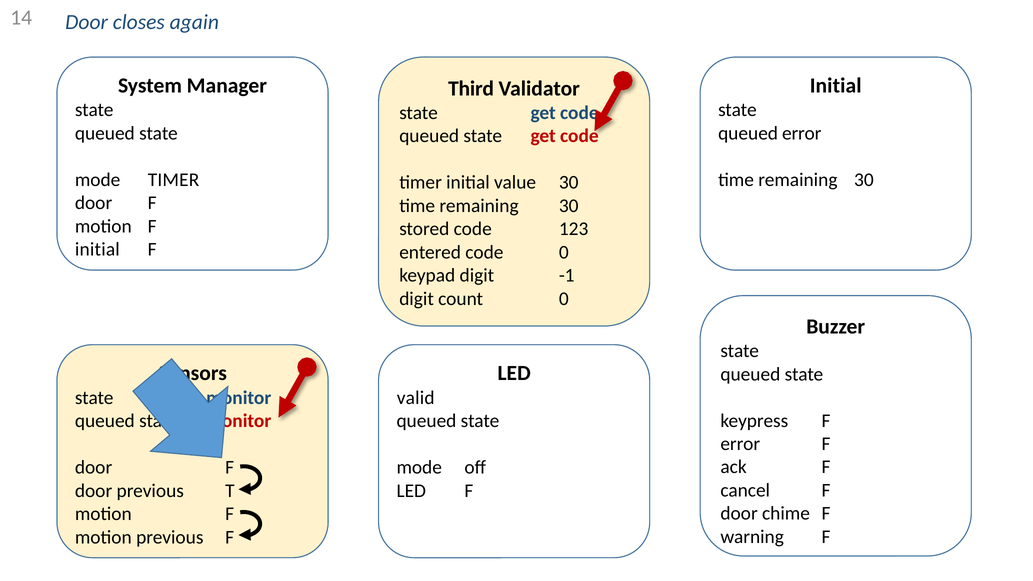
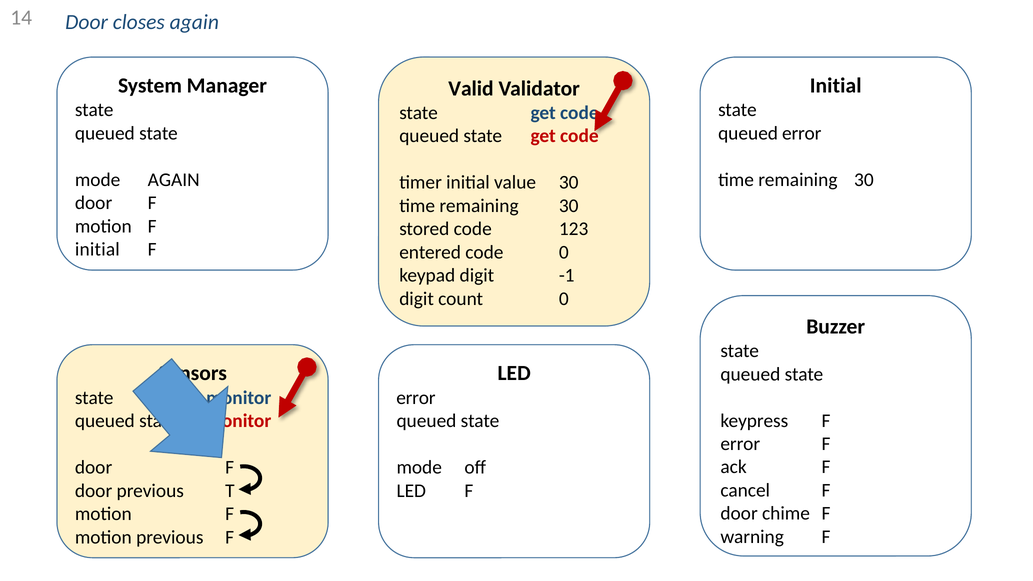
Third: Third -> Valid (471, 88)
mode TIMER: TIMER -> AGAIN (174, 180)
valid: valid -> error (416, 398)
